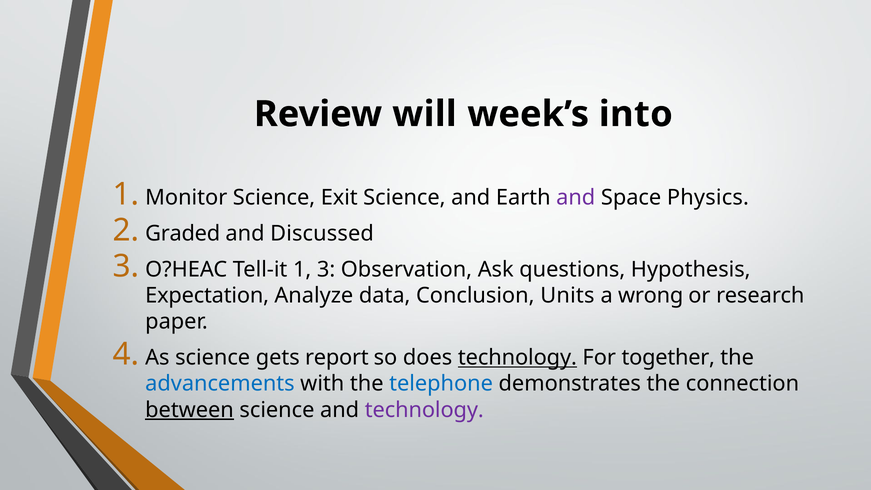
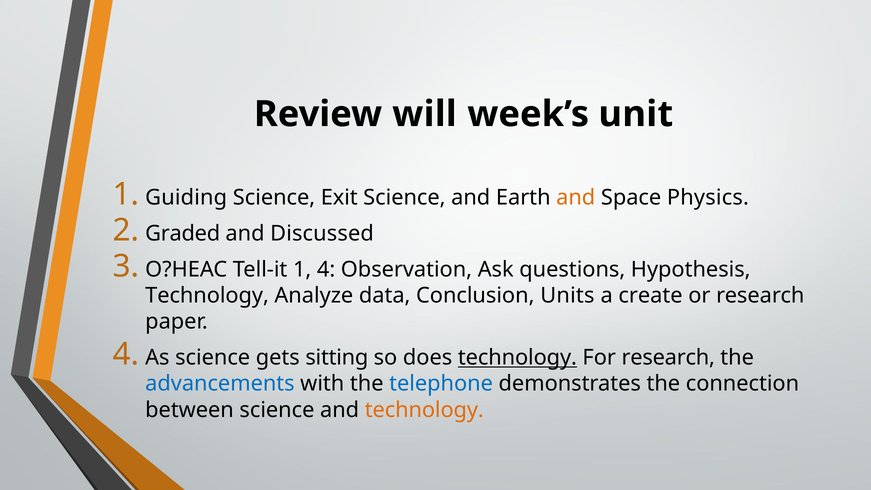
into: into -> unit (636, 114)
Monitor: Monitor -> Guiding (186, 197)
and colour: purple -> orange (576, 197)
1 3: 3 -> 4 (326, 269)
Expectation: Expectation -> Technology (207, 295)
wrong: wrong -> create (651, 295)
report: report -> sitting (337, 358)
For together: together -> research (668, 358)
between underline: present -> none (190, 410)
technology colour: purple -> orange (424, 410)
